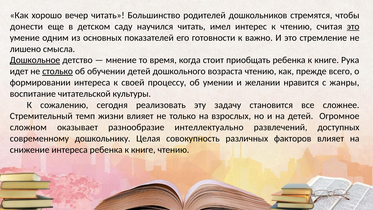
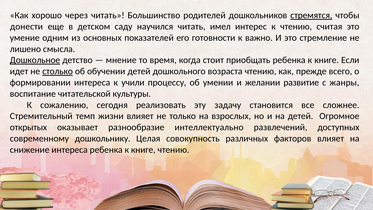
вечер: вечер -> через (76, 15)
стремятся underline: none -> present (311, 15)
это underline: present -> none (353, 27)
Рука: Рука -> Если (350, 60)
своей: своей -> учили (133, 82)
нравится: нравится -> развитие (301, 82)
сложном: сложном -> открытых (28, 127)
